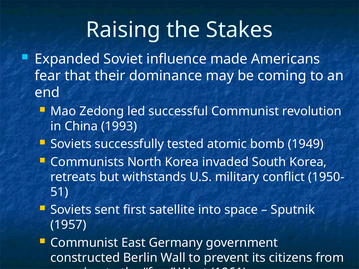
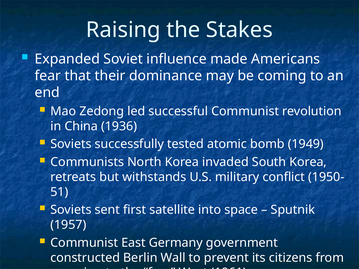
1993: 1993 -> 1936 (119, 126)
